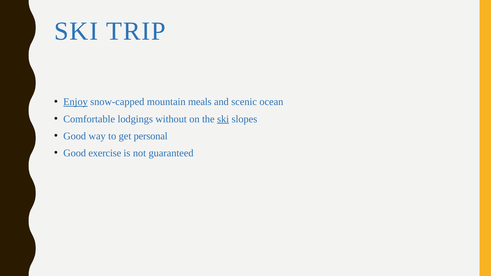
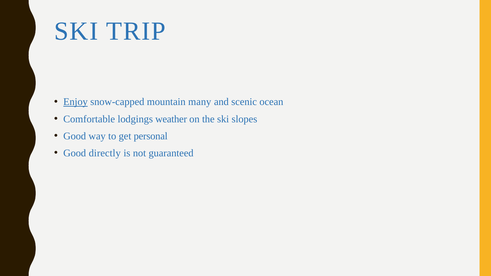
meals: meals -> many (200, 102)
without: without -> weather (171, 119)
ski underline: present -> none (223, 119)
exercise: exercise -> directly (105, 153)
